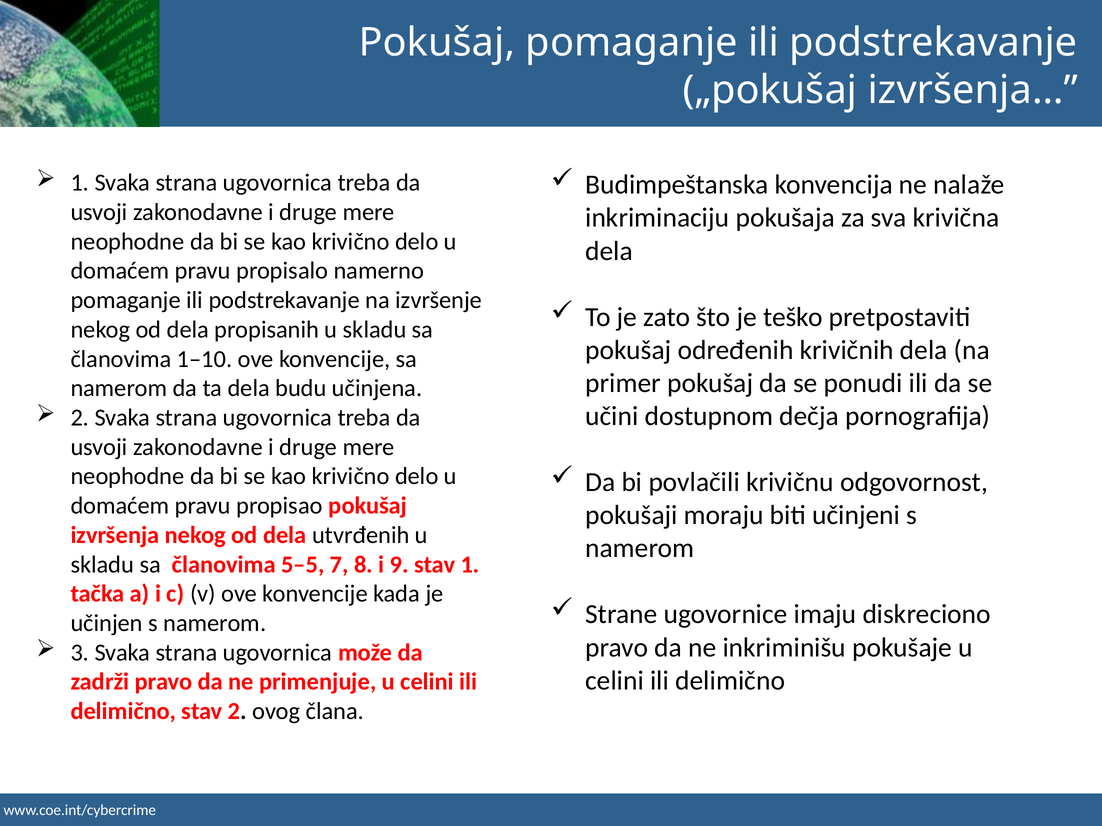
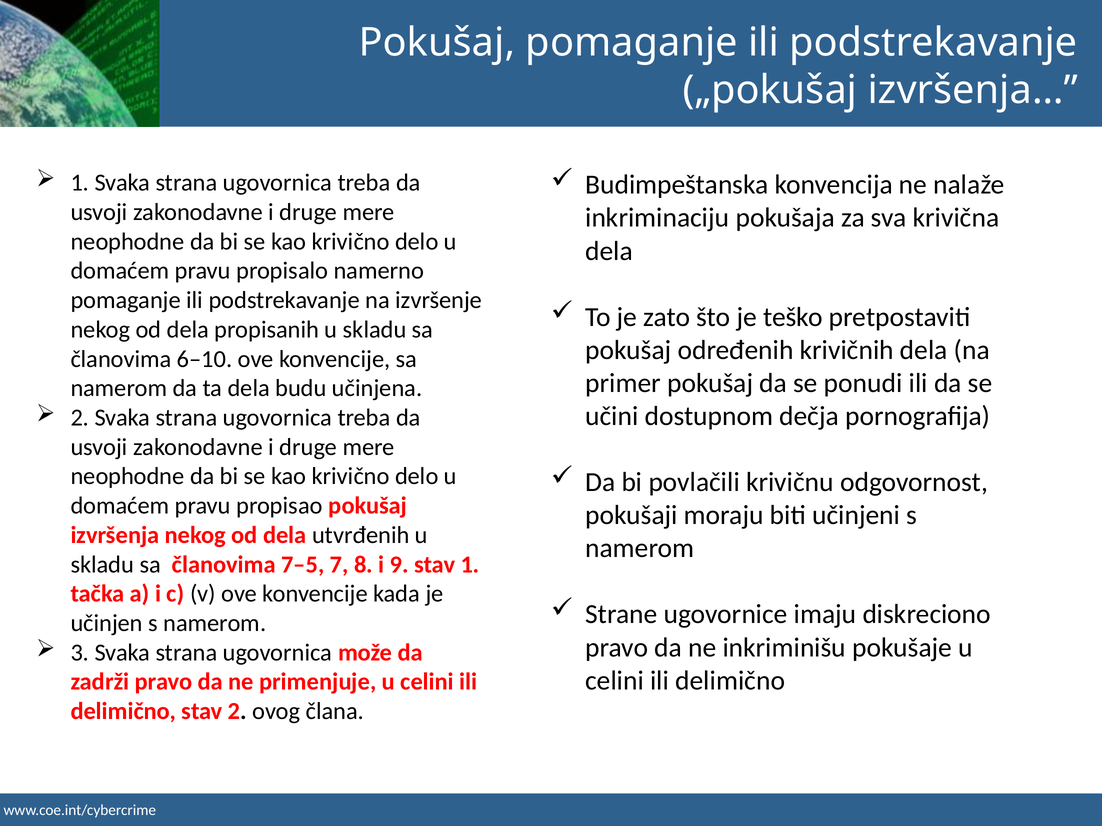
1–10: 1–10 -> 6–10 (205, 359)
5–5: 5–5 -> 7–5 (303, 565)
